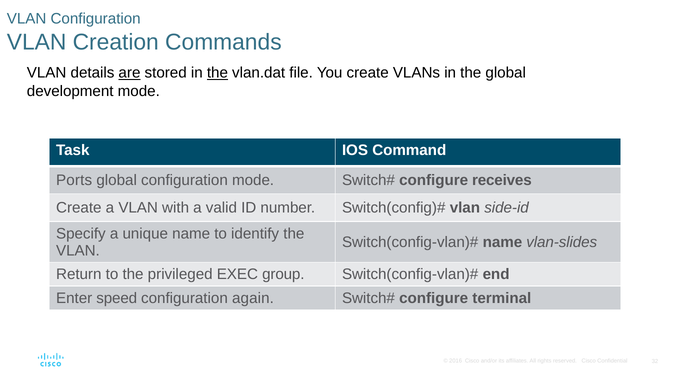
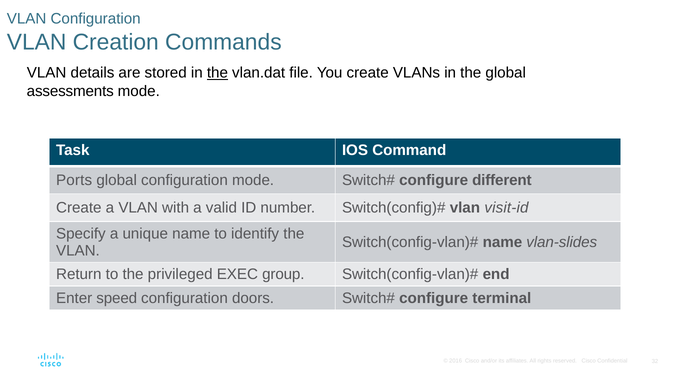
are underline: present -> none (129, 73)
development: development -> assessments (70, 91)
receives: receives -> different (502, 180)
side-id: side-id -> visit-id (506, 208)
again: again -> doors (253, 298)
